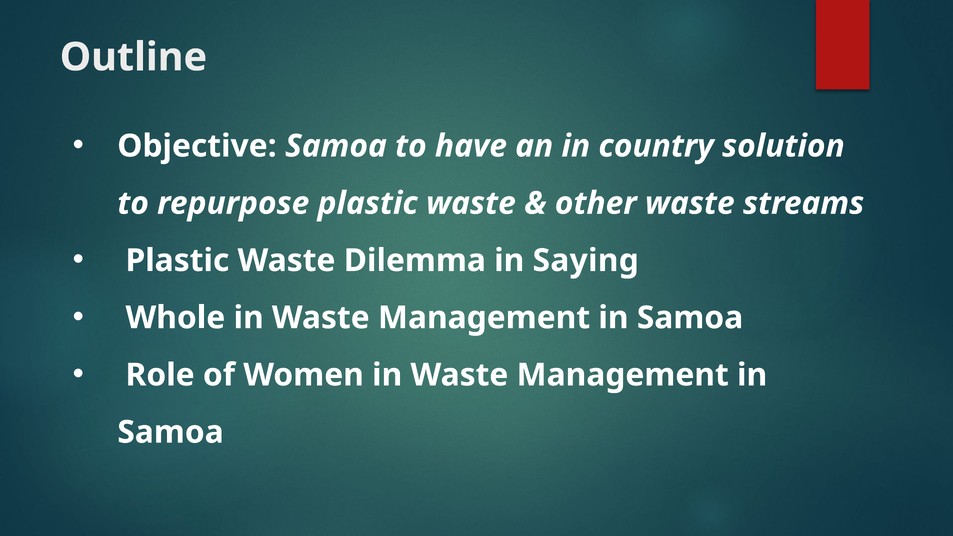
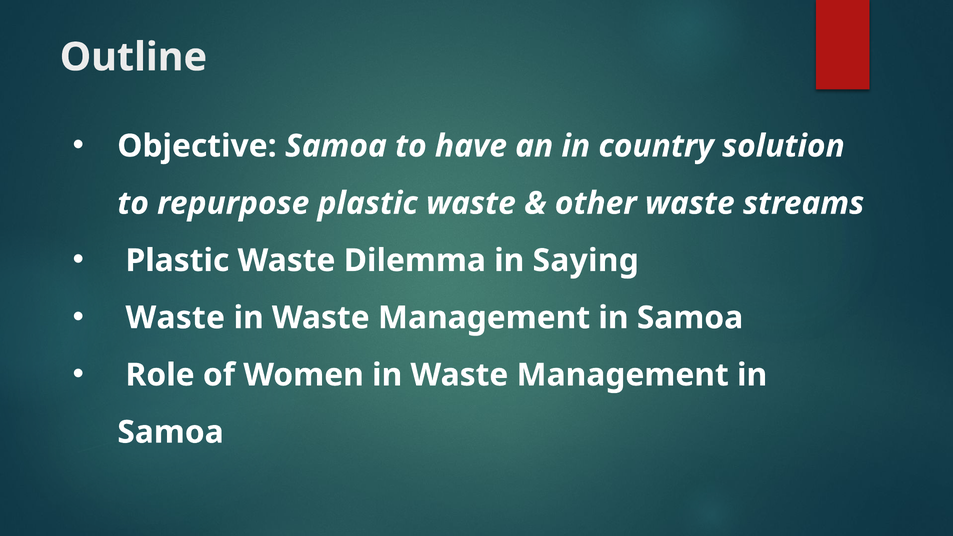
Whole: Whole -> Waste (175, 318)
